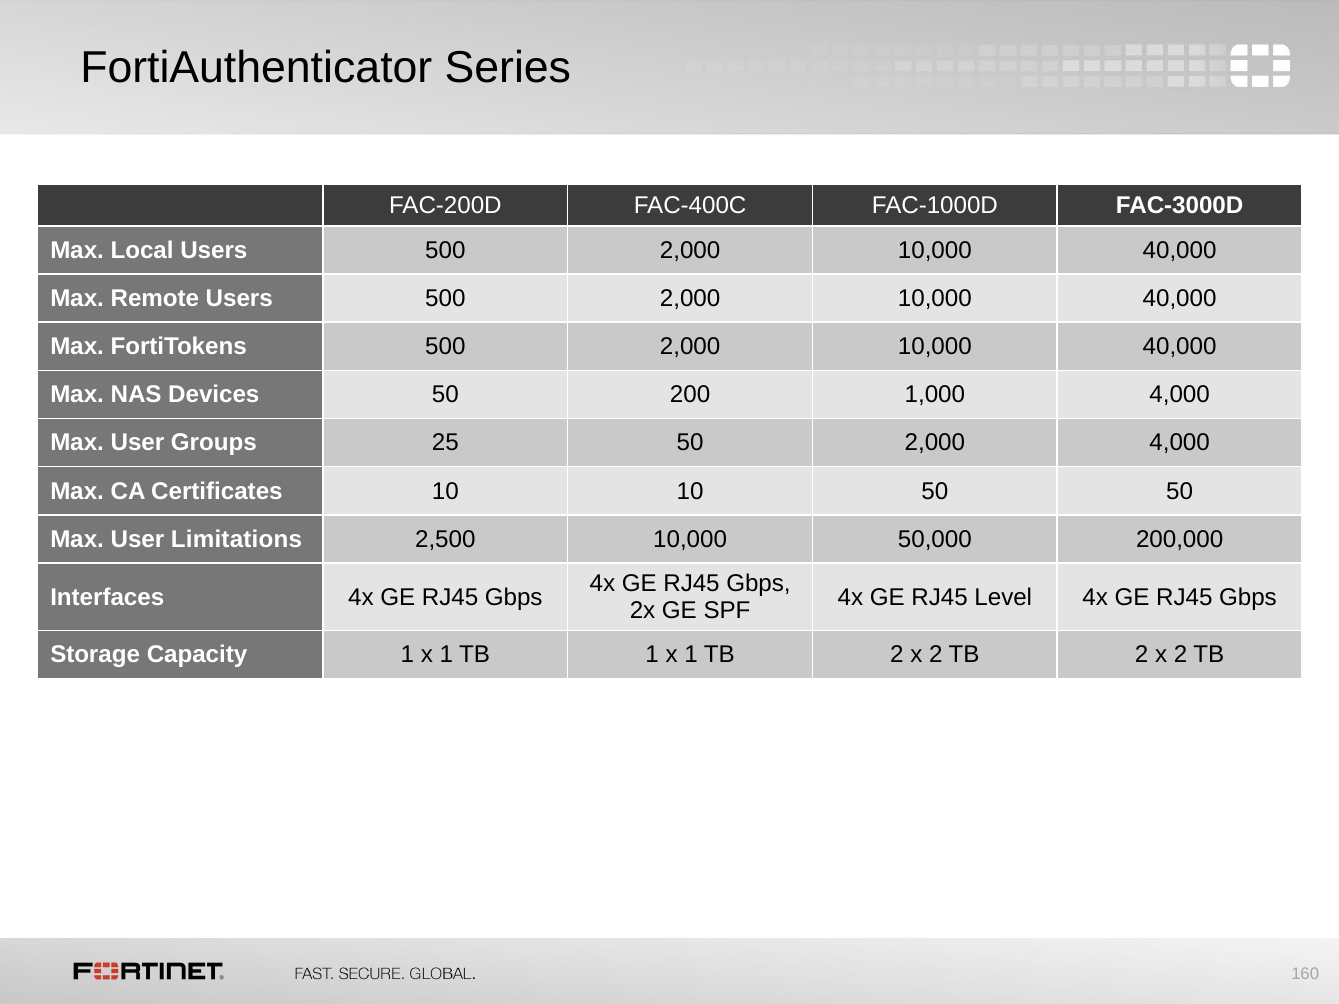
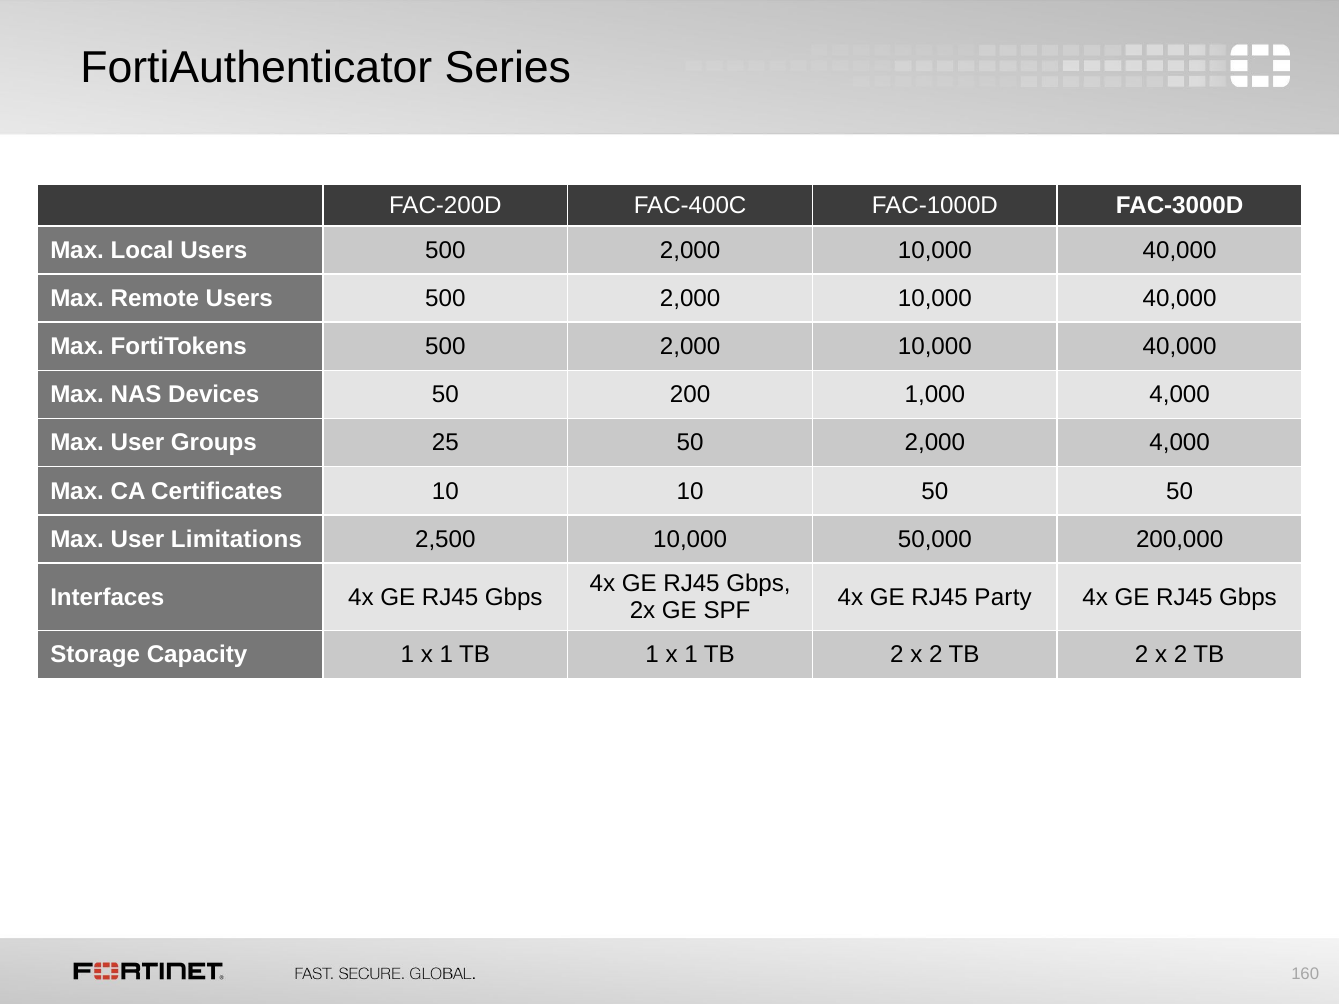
Level: Level -> Party (1003, 597)
